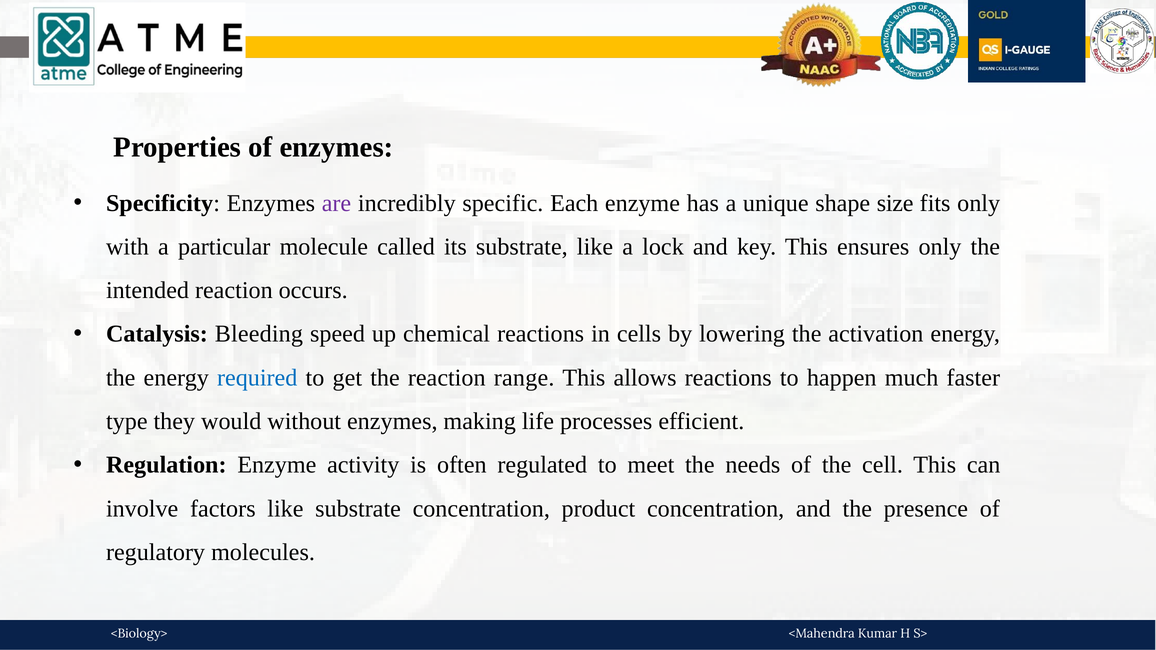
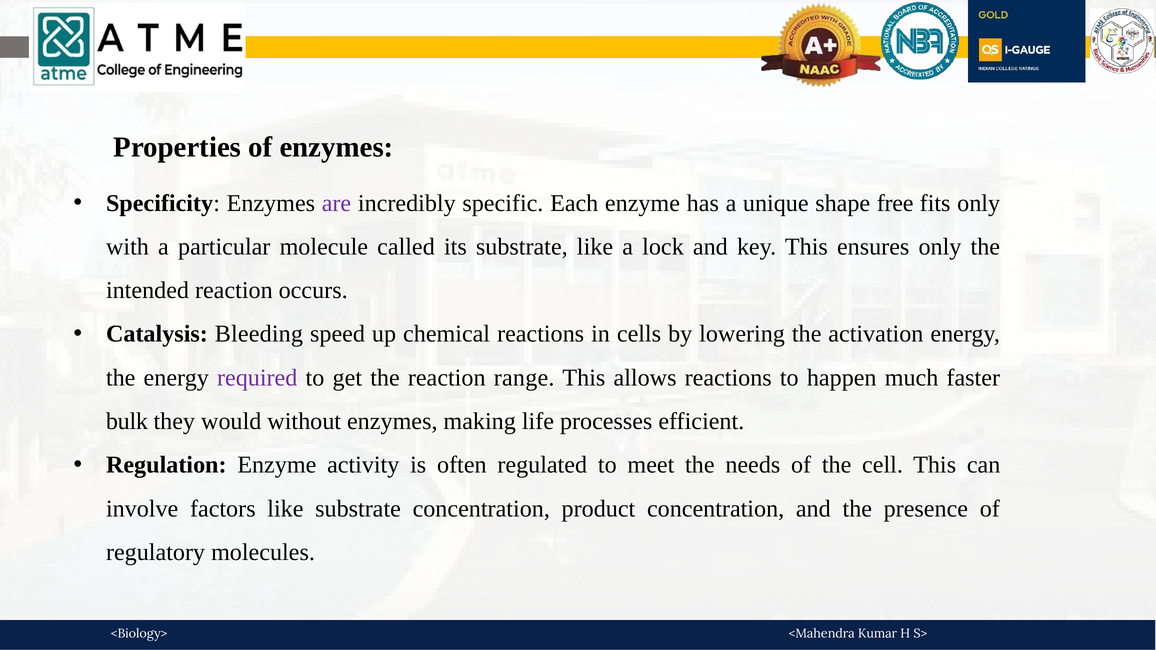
size: size -> free (895, 203)
required colour: blue -> purple (257, 378)
type: type -> bulk (127, 421)
